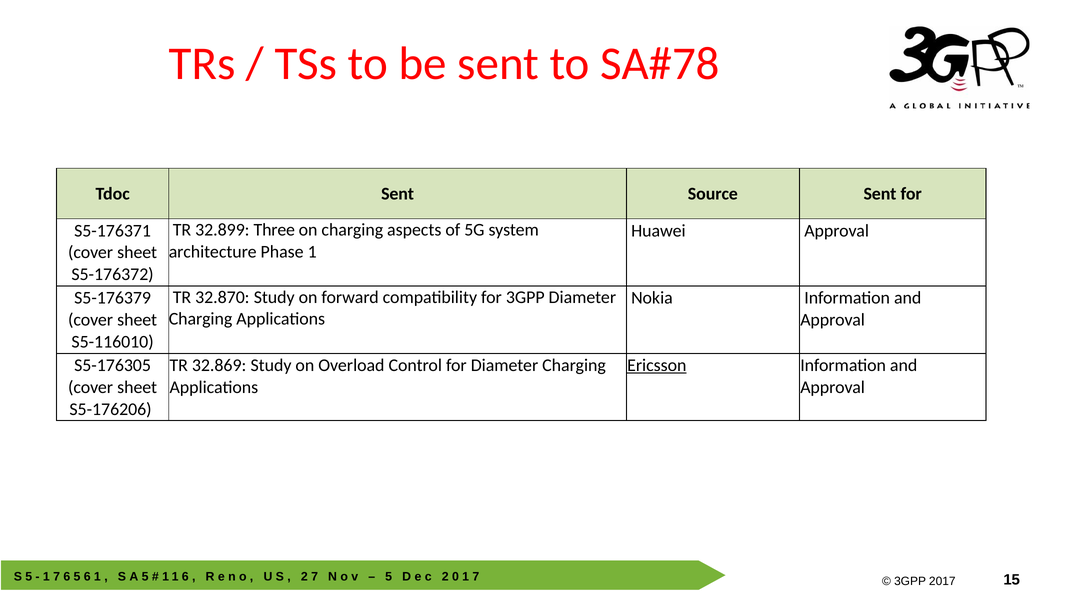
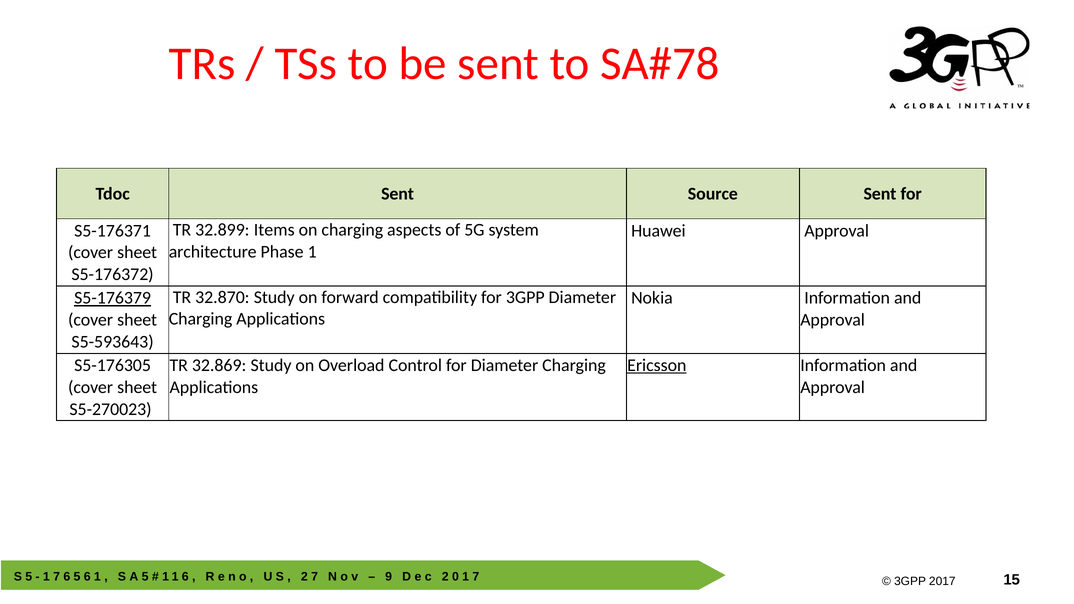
Three: Three -> Items (274, 230)
S5-176379 underline: none -> present (113, 298)
S5-116010: S5-116010 -> S5-593643 (113, 342)
S5-176206: S5-176206 -> S5-270023 (111, 409)
5: 5 -> 9 (389, 577)
